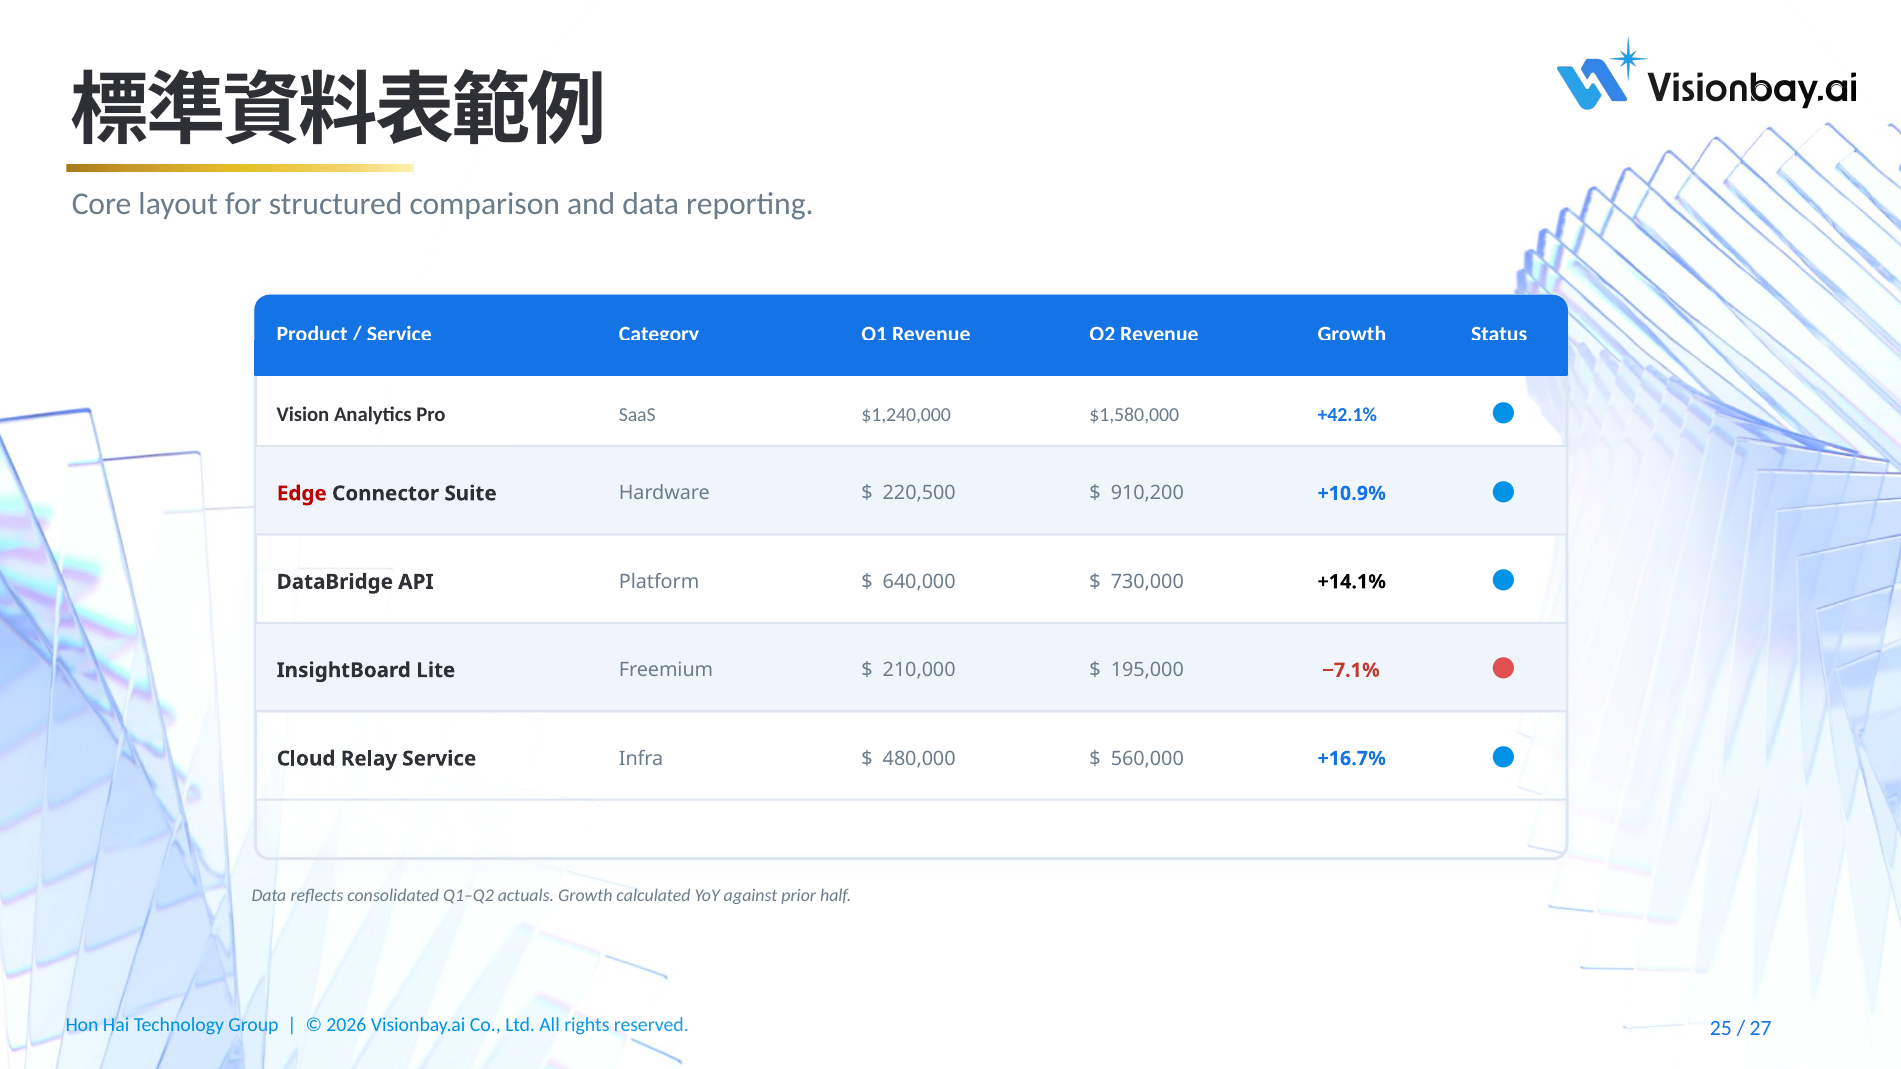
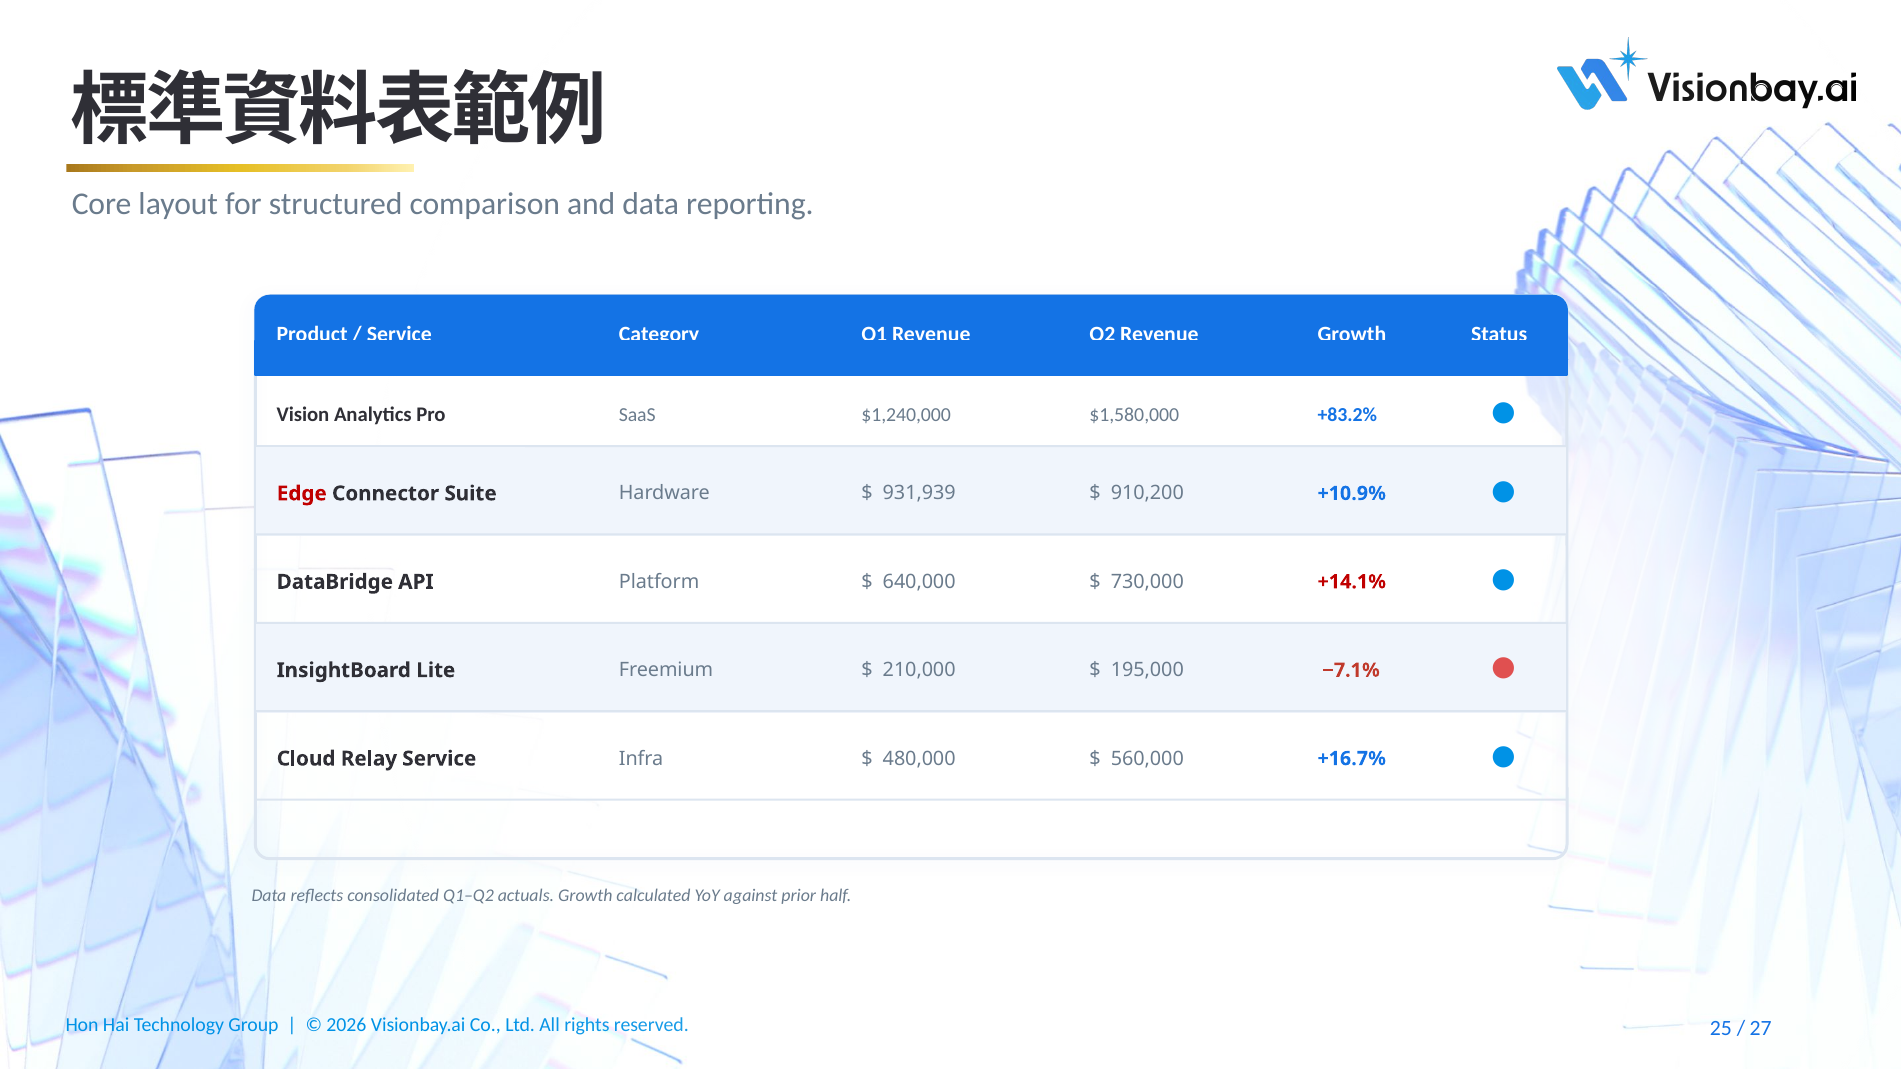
+42.1%: +42.1% -> +83.2% (1347, 415)
220,500: 220,500 -> 931,939 (919, 494)
+14.1% colour: black -> red (1352, 582)
